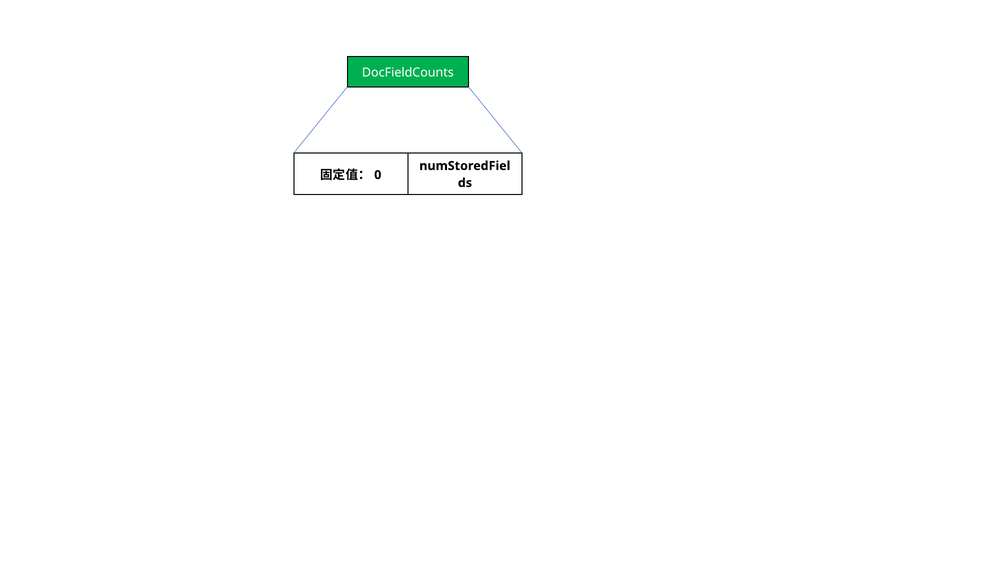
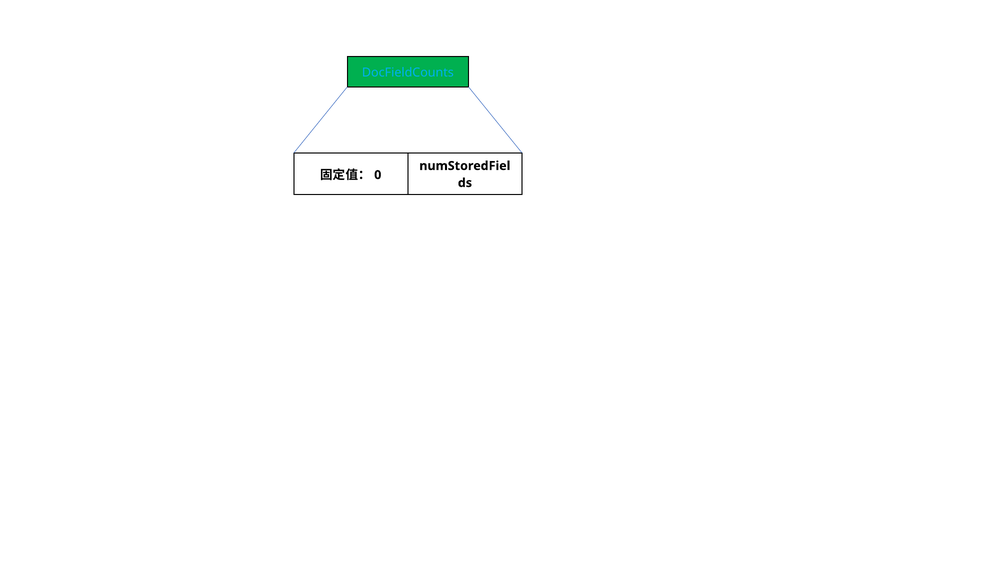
DocFieldCounts colour: white -> light blue (408, 72)
